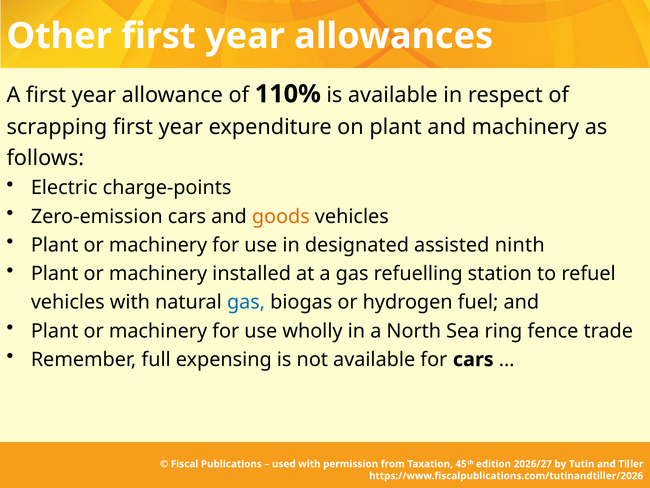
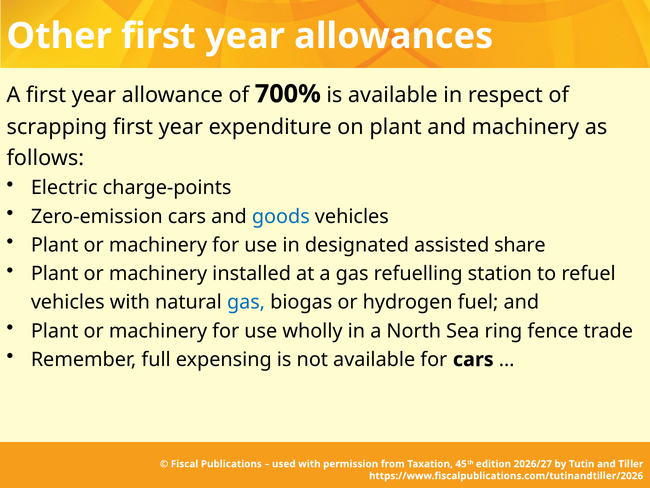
110%: 110% -> 700% (288, 94)
goods colour: orange -> blue (281, 216)
ninth: ninth -> share (520, 245)
